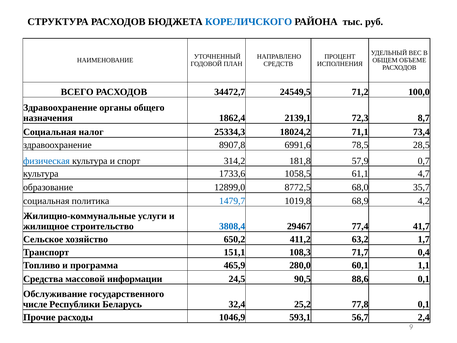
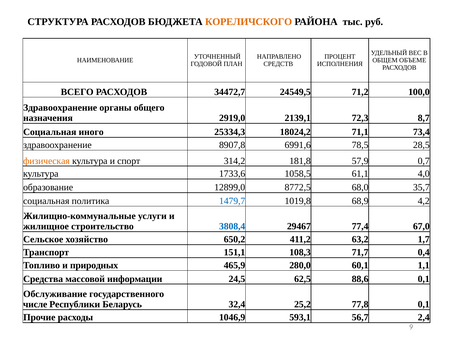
КОРЕЛИЧСКОГО colour: blue -> orange (249, 22)
1862,4: 1862,4 -> 2919,0 (232, 118)
налог: налог -> иного (91, 132)
физическая colour: blue -> orange (46, 161)
4,7: 4,7 -> 4,0 (424, 174)
41,7: 41,7 -> 67,0 (421, 226)
программа: программа -> природных (94, 265)
90,5: 90,5 -> 62,5 (302, 279)
